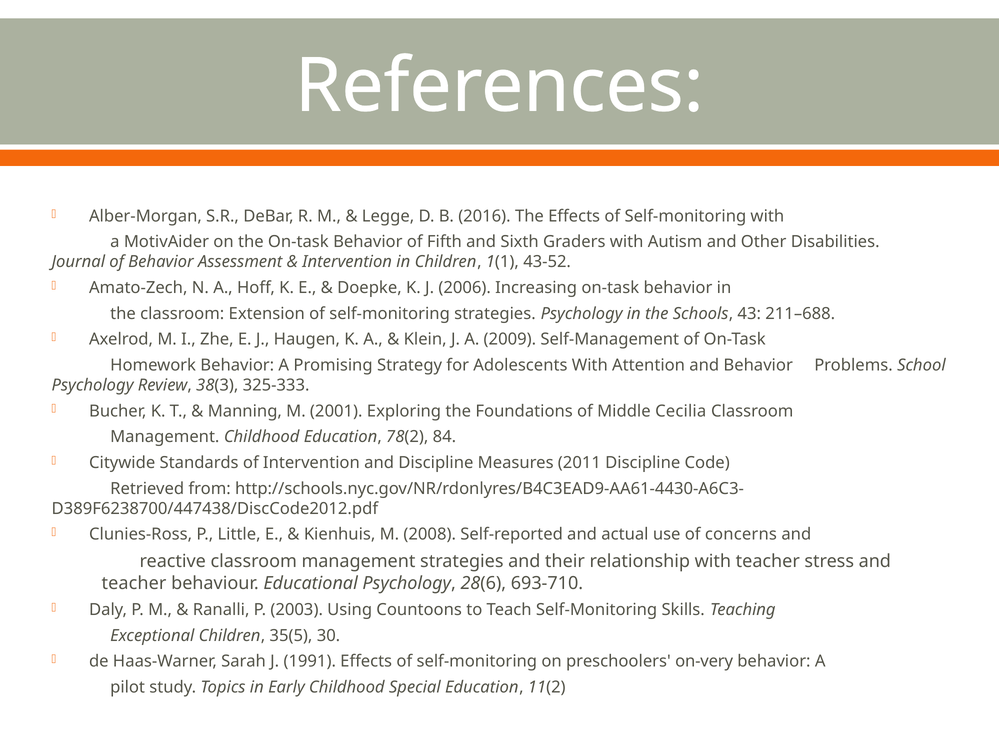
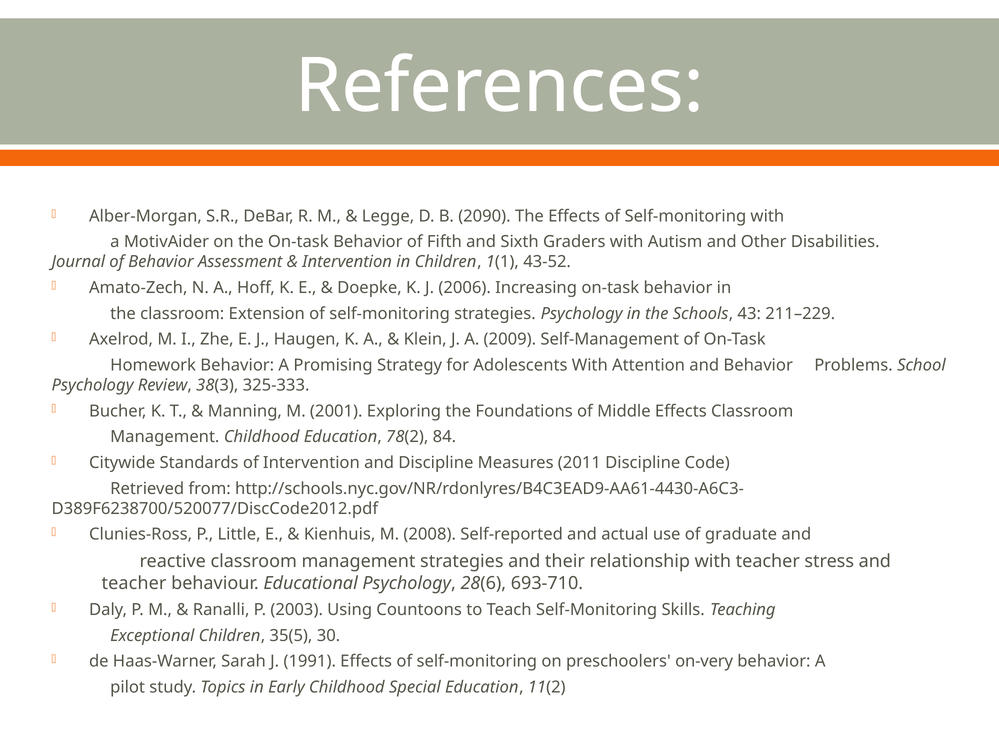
2016: 2016 -> 2090 (484, 216)
211–688: 211–688 -> 211–229 (800, 313)
Middle Cecilia: Cecilia -> Effects (681, 411)
D389F6238700/447438/DiscCode2012.pdf: D389F6238700/447438/DiscCode2012.pdf -> D389F6238700/520077/DiscCode2012.pdf (215, 508)
concerns: concerns -> graduate (741, 534)
